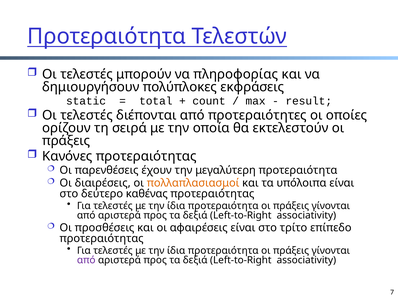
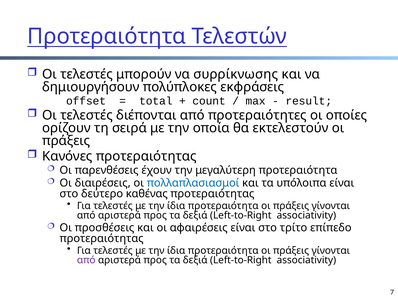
πληροφορίας: πληροφορίας -> συρρίκνωσης (236, 74)
static: static -> offset (86, 101)
πολλαπλασιασμοί colour: orange -> blue (193, 183)
